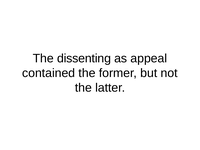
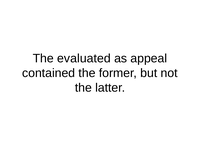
dissenting: dissenting -> evaluated (84, 58)
